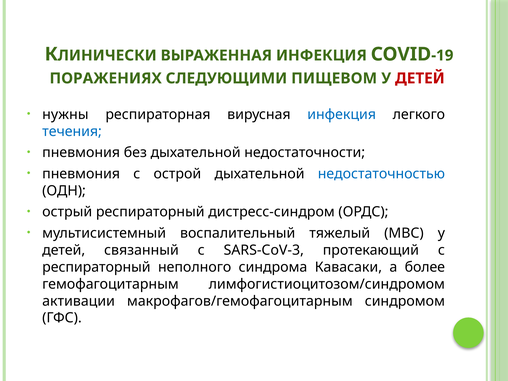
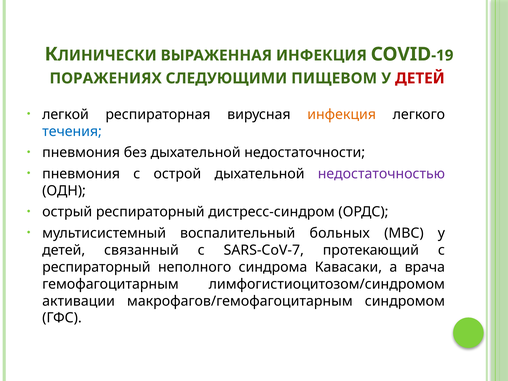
нужны: нужны -> легкой (66, 114)
инфекция colour: blue -> orange (342, 114)
недостаточностью colour: blue -> purple (381, 174)
тяжелый: тяжелый -> больных (340, 233)
SARS-CoV-3: SARS-CoV-3 -> SARS-CoV-7 (264, 250)
более: более -> врача (425, 267)
